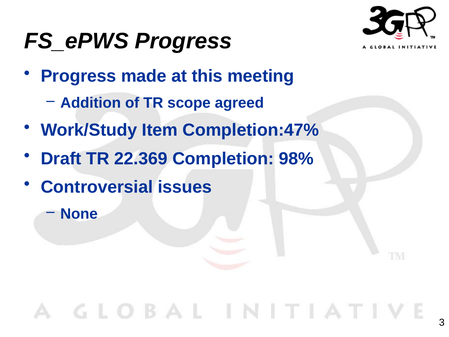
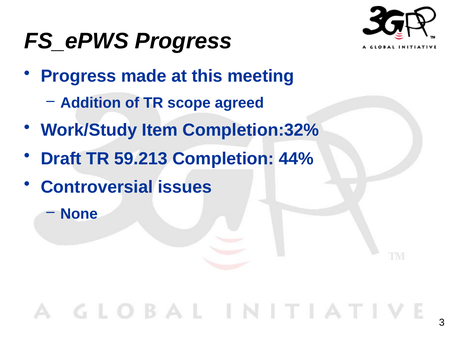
Completion:47%: Completion:47% -> Completion:32% (251, 130)
22.369: 22.369 -> 59.213 (141, 158)
98%: 98% -> 44% (296, 158)
